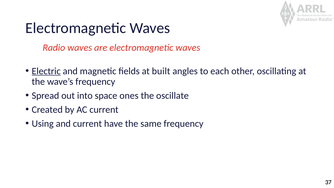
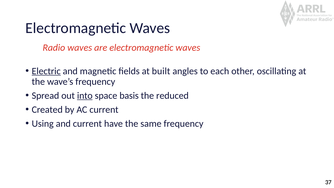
into underline: none -> present (85, 96)
ones: ones -> basis (129, 96)
oscillate: oscillate -> reduced (172, 96)
